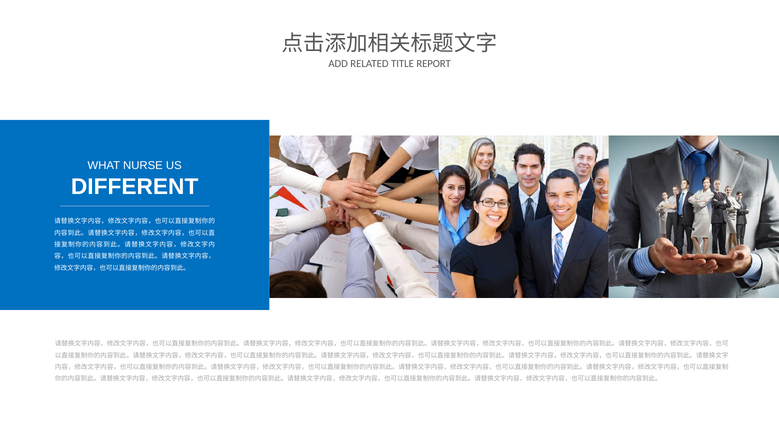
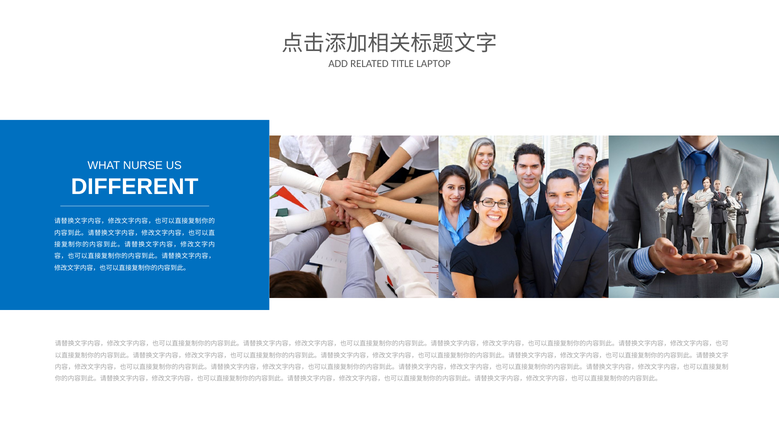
REPORT: REPORT -> LAPTOP (434, 64)
